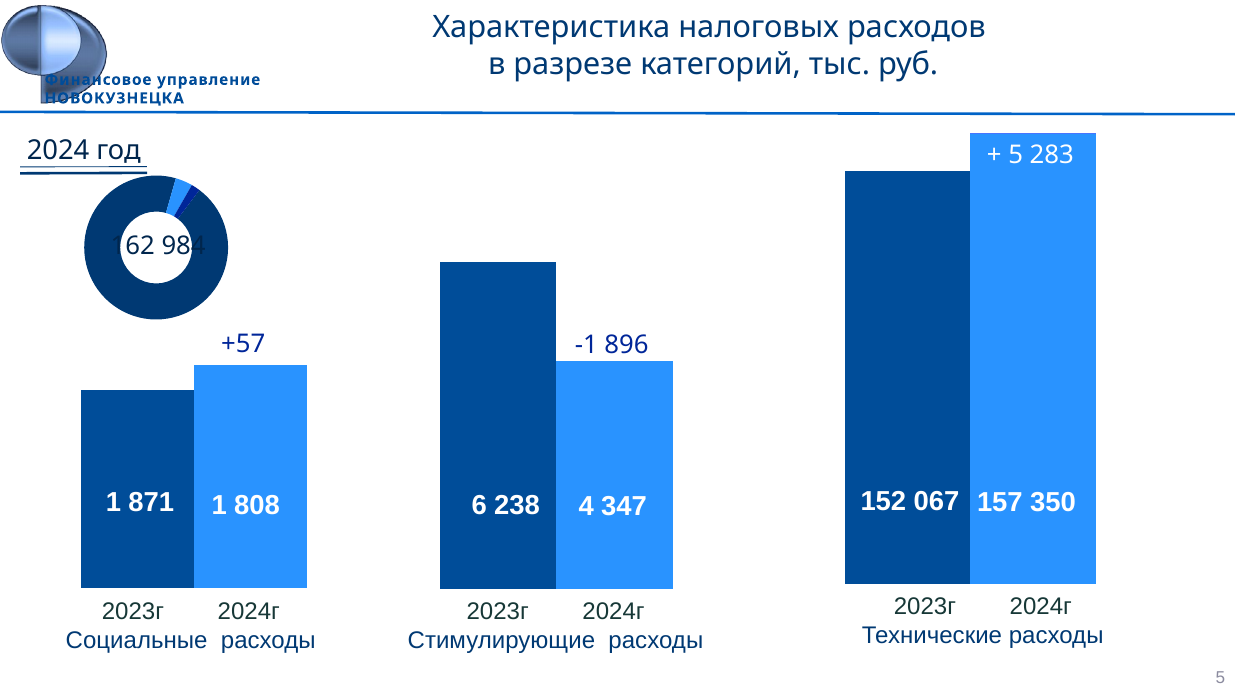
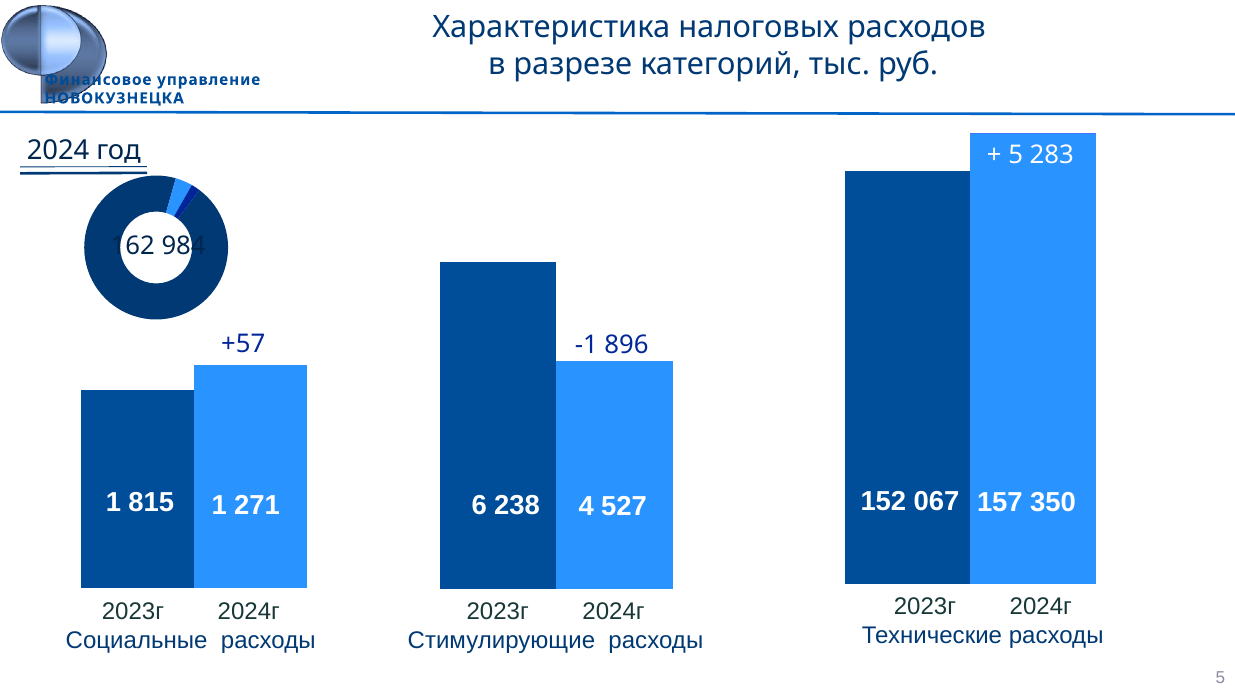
871: 871 -> 815 (151, 503)
808: 808 -> 271 (257, 505)
347: 347 -> 527 (624, 506)
